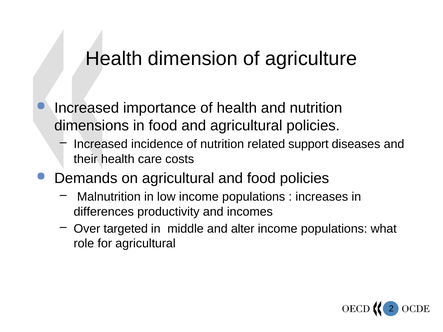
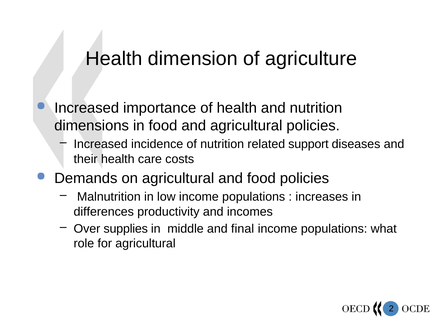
targeted: targeted -> supplies (126, 229)
alter: alter -> final (243, 229)
